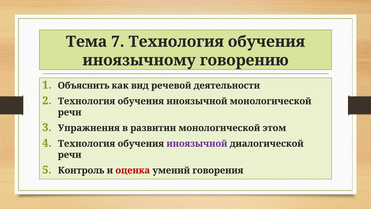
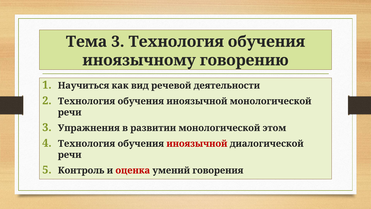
Тема 7: 7 -> 3 (118, 42)
Объяснить: Объяснить -> Научиться (84, 85)
иноязычной colour: purple -> red (197, 143)
